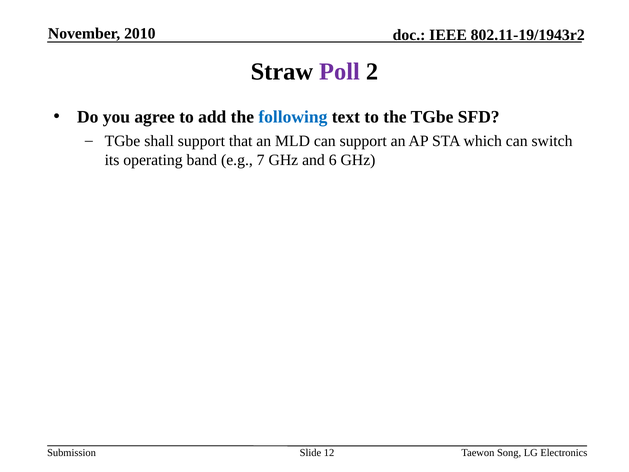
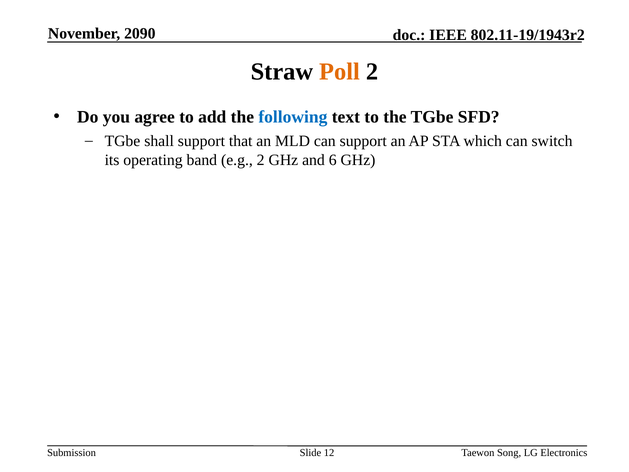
2010: 2010 -> 2090 (140, 33)
Poll colour: purple -> orange (339, 71)
e.g 7: 7 -> 2 (261, 160)
